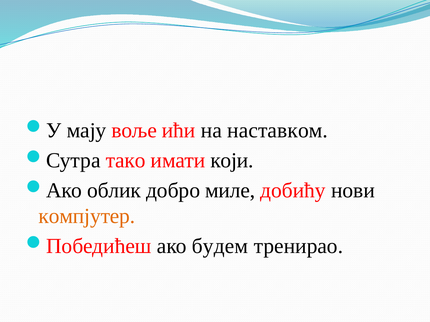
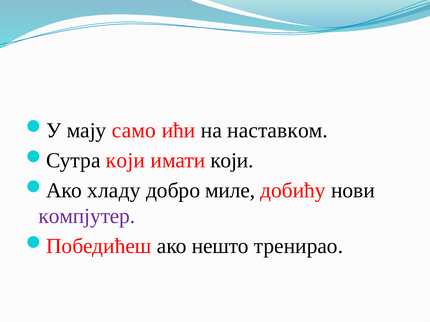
воље: воље -> само (134, 130)
тако: тако -> који (126, 161)
облик: облик -> хладу (114, 191)
компјутер colour: orange -> purple (87, 216)
будем: будем -> нешто (220, 247)
